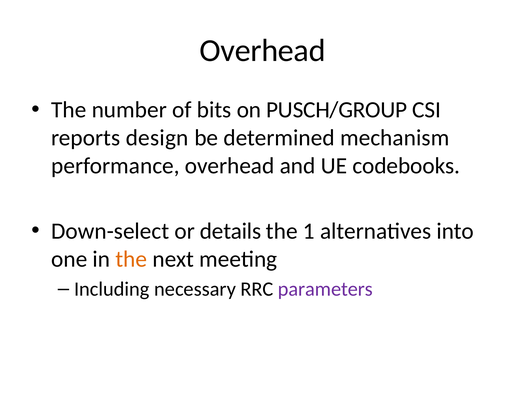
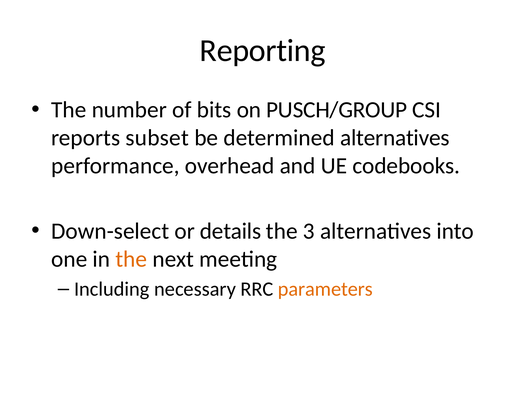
Overhead: Overhead -> Reporting (263, 51)
design: design -> subset (157, 138)
determined mechanism: mechanism -> alternatives (395, 138)
1: 1 -> 3 (309, 232)
parameters colour: purple -> orange (325, 290)
